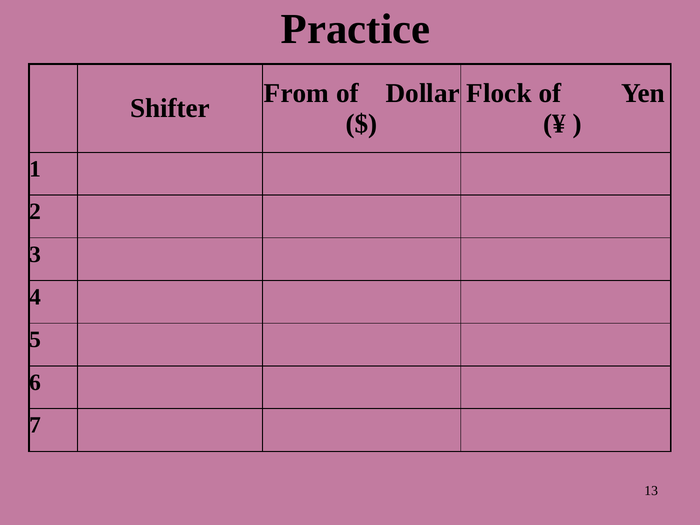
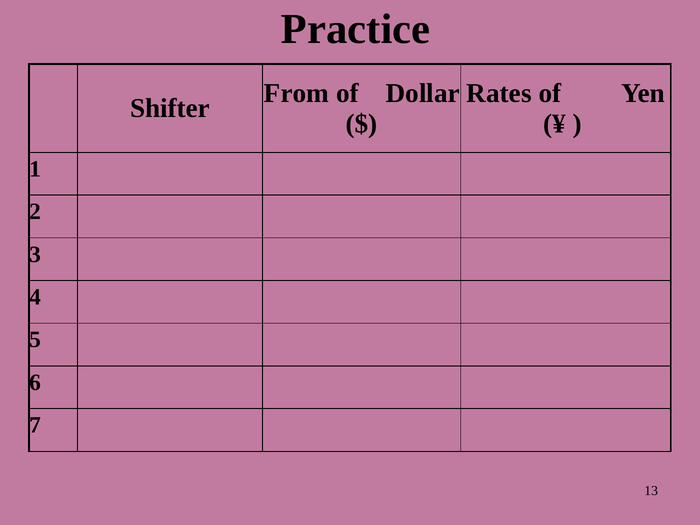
Flock: Flock -> Rates (499, 93)
